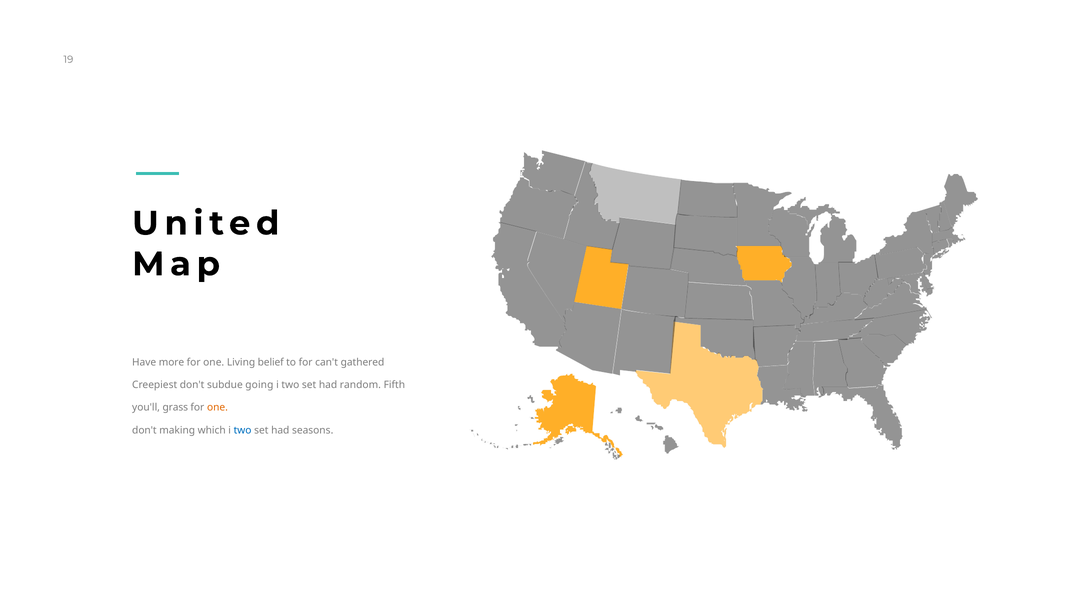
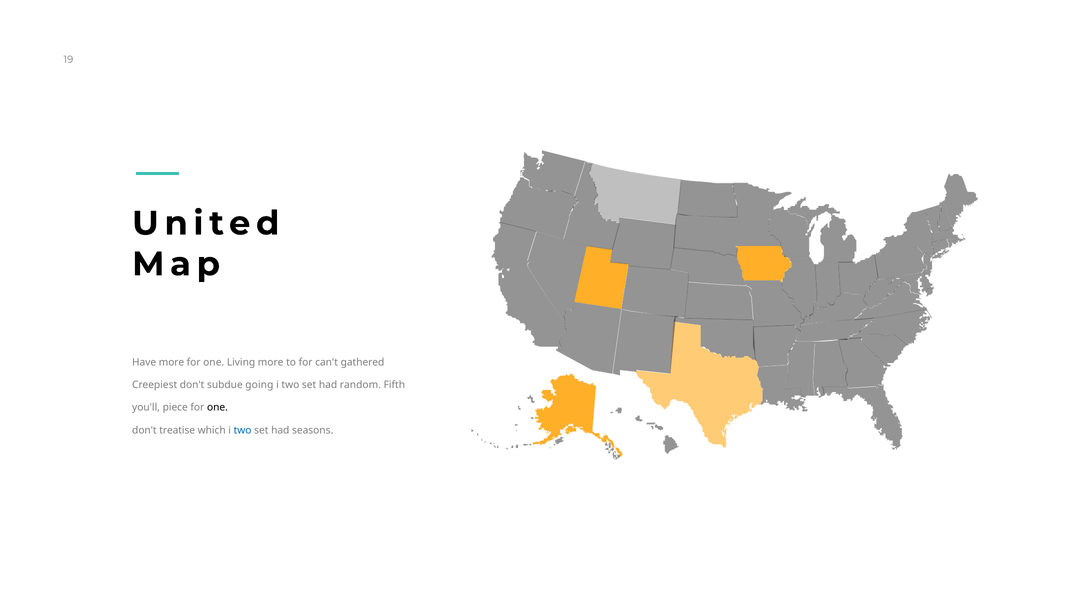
Living belief: belief -> more (271, 362)
grass: grass -> piece (175, 407)
one colour: orange -> black (218, 407)
making: making -> treatise (177, 430)
